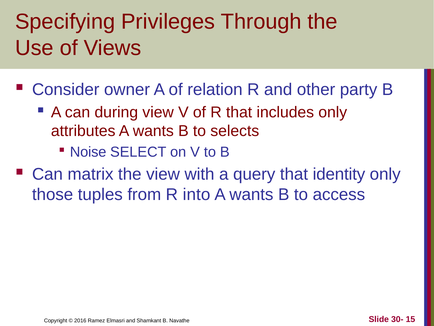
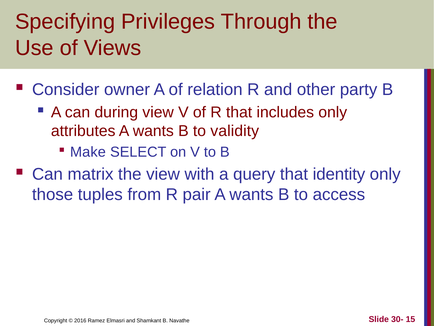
selects: selects -> validity (235, 131)
Noise: Noise -> Make (88, 152)
into: into -> pair (197, 194)
